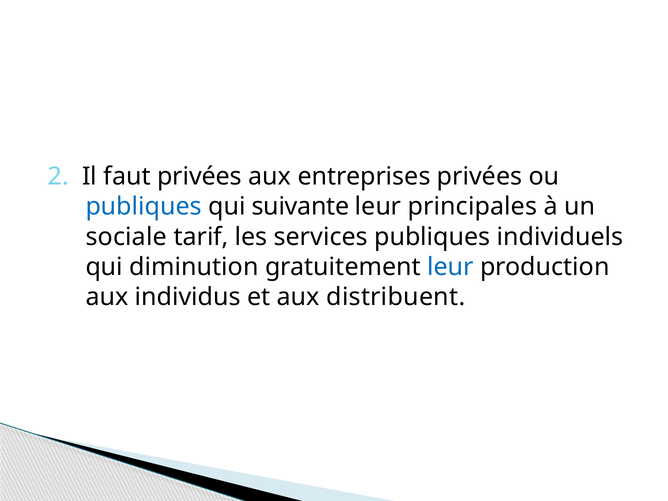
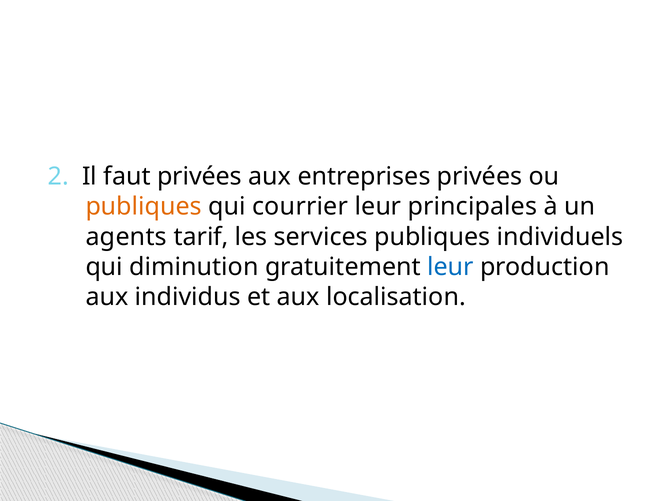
publiques colour: blue -> orange (144, 207)
suivante: suivante -> courrier (300, 207)
sociale: sociale -> agents (126, 237)
distribuent: distribuent -> localisation (396, 297)
